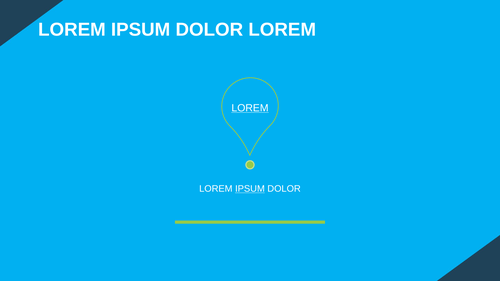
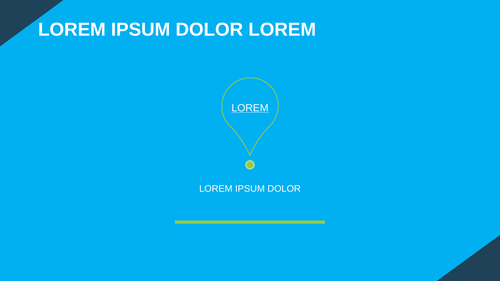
IPSUM underline: present -> none (250, 189)
